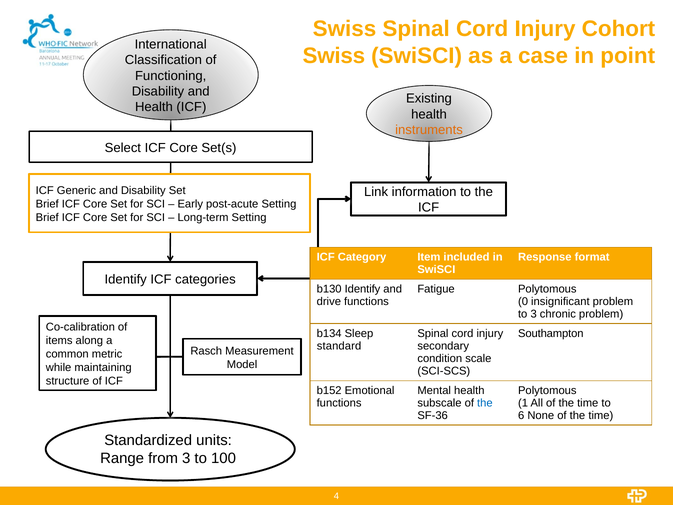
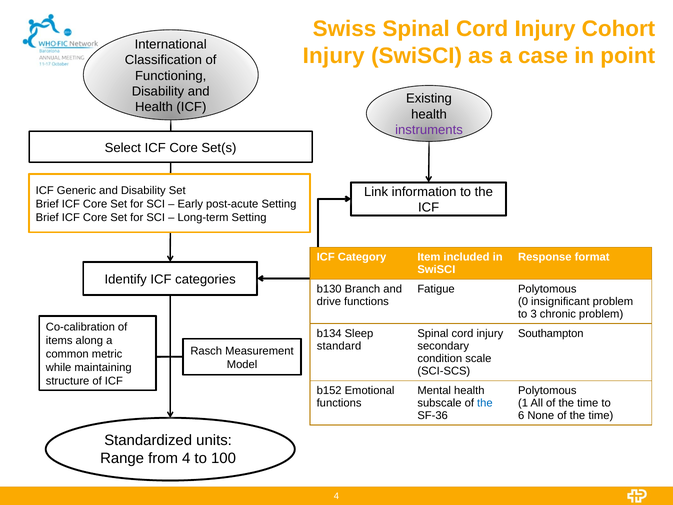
Swiss: Swiss -> Injury (334, 56)
instruments colour: orange -> purple (429, 130)
b130 Identify: Identify -> Branch (362, 289)
from 3: 3 -> 4 (186, 458)
